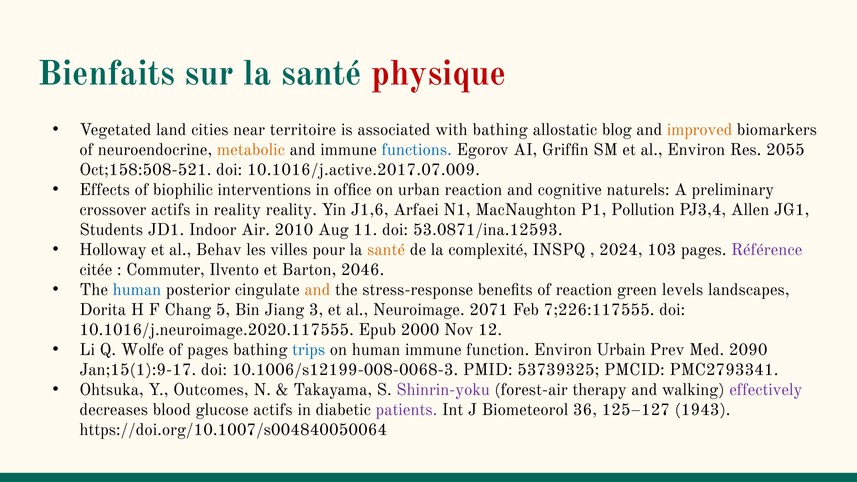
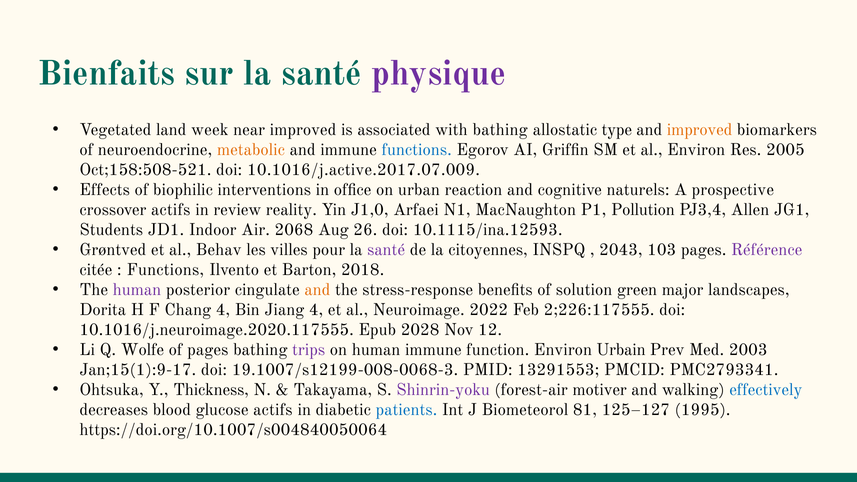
physique colour: red -> purple (439, 73)
cities: cities -> week (210, 130)
near territoire: territoire -> improved (303, 130)
blog: blog -> type (617, 130)
2055: 2055 -> 2005 (785, 150)
preliminary: preliminary -> prospective (733, 190)
in reality: reality -> review (237, 210)
J1,6: J1,6 -> J1,0 (370, 210)
2010: 2010 -> 2068 (294, 230)
11: 11 -> 26 (365, 230)
53.0871/ina.12593: 53.0871/ina.12593 -> 10.1115/ina.12593 (488, 230)
Holloway: Holloway -> Grøntved (113, 250)
santé colour: orange -> purple (386, 250)
complexité: complexité -> citoyennes (488, 250)
2024: 2024 -> 2043 (621, 250)
Commuter: Commuter -> Functions (165, 270)
2046: 2046 -> 2018 (363, 270)
human colour: blue -> purple (137, 290)
of reaction: reaction -> solution (584, 290)
levels: levels -> major (683, 290)
Chang 5: 5 -> 4 (223, 310)
Jiang 3: 3 -> 4 (316, 310)
2071: 2071 -> 2022 (489, 310)
7;226:117555: 7;226:117555 -> 2;226:117555 (599, 310)
2000: 2000 -> 2028 (420, 330)
trips colour: blue -> purple (309, 350)
2090: 2090 -> 2003 (748, 350)
10.1006/s12199-008-0068-3: 10.1006/s12199-008-0068-3 -> 19.1007/s12199-008-0068-3 (345, 370)
53739325: 53739325 -> 13291553 (558, 370)
Outcomes: Outcomes -> Thickness (211, 390)
therapy: therapy -> motiver (600, 390)
effectively colour: purple -> blue (766, 390)
patients colour: purple -> blue (406, 410)
36: 36 -> 81 (585, 410)
1943: 1943 -> 1995 (703, 410)
